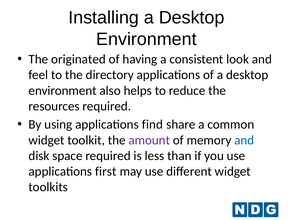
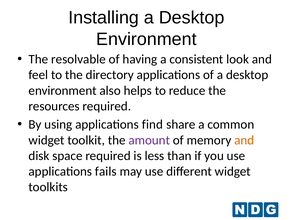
originated: originated -> resolvable (78, 59)
and colour: blue -> orange (244, 140)
first: first -> fails (106, 171)
